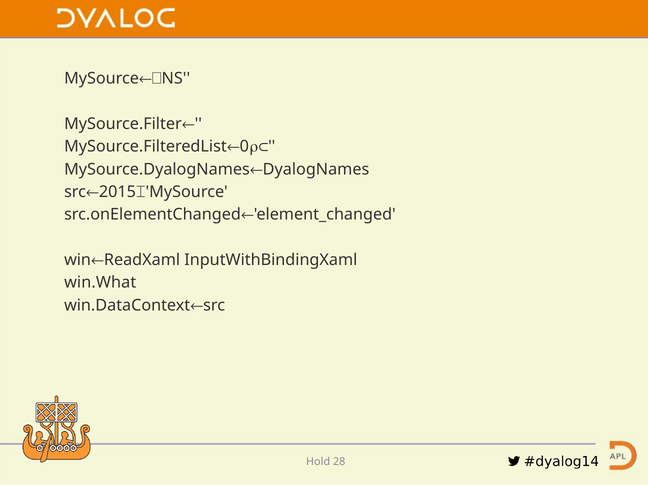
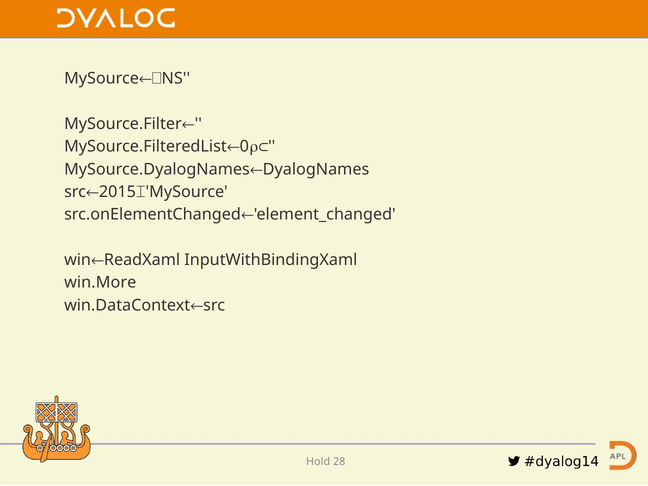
win.What: win.What -> win.More (100, 283)
